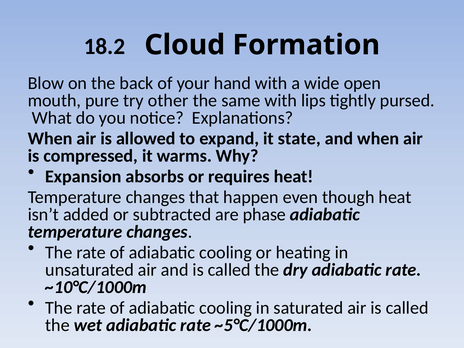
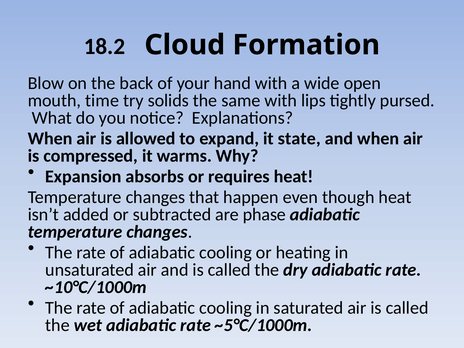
pure: pure -> time (102, 101)
other: other -> solids (168, 101)
